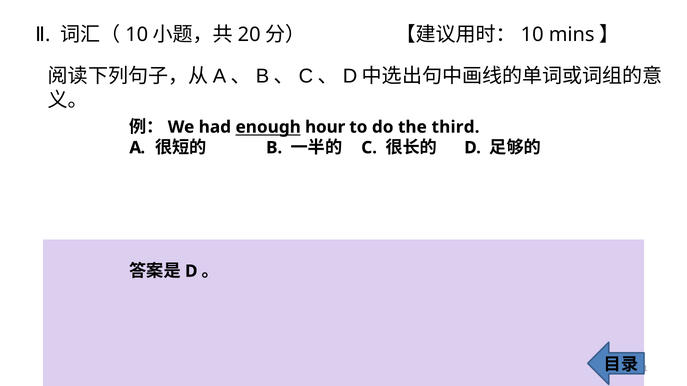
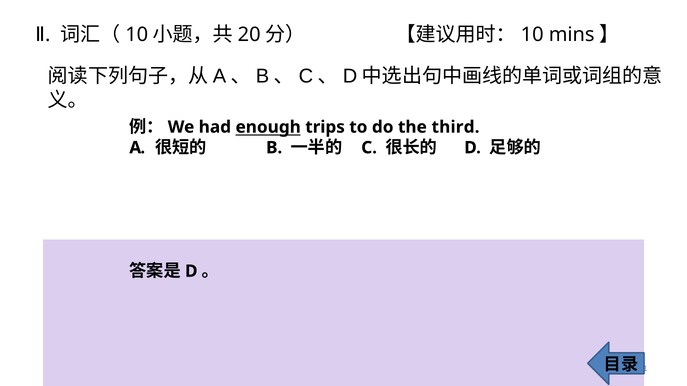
hour: hour -> trips (325, 127)
